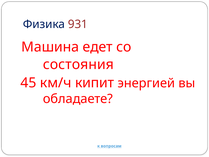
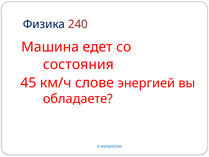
931: 931 -> 240 (78, 24)
кипит: кипит -> слове (94, 83)
